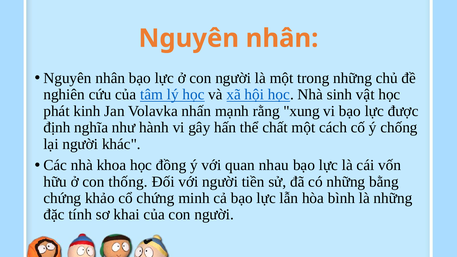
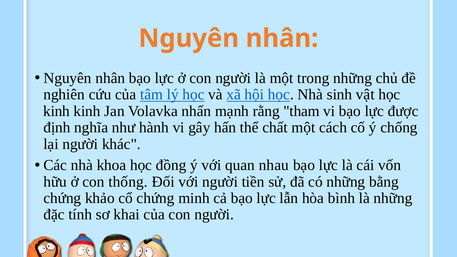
phát: phát -> kinh (57, 111)
xung: xung -> tham (302, 111)
